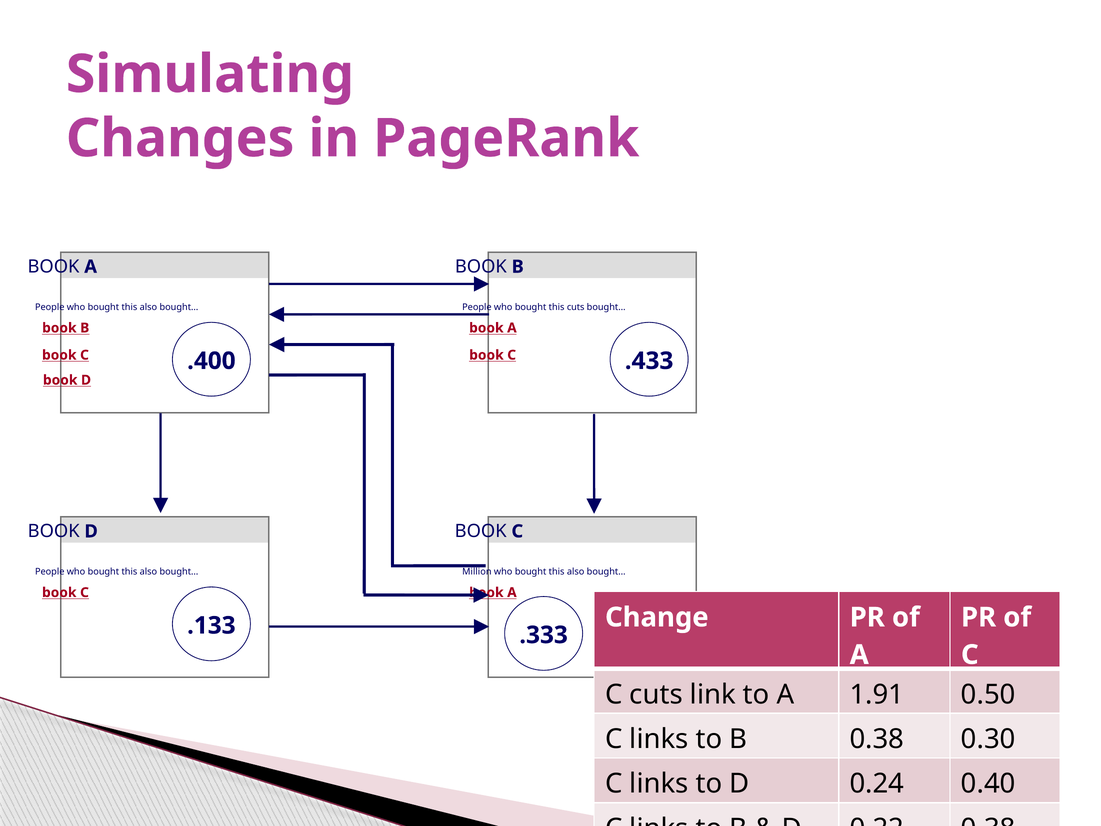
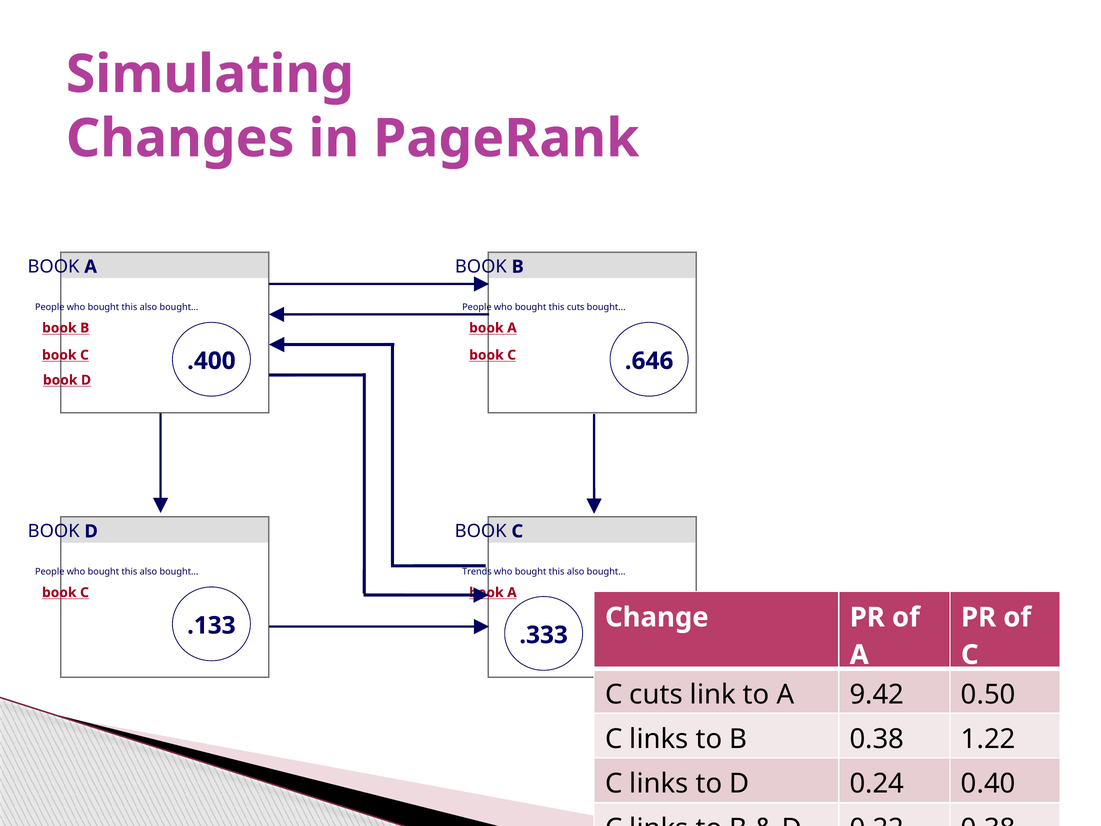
.433: .433 -> .646 (649, 361)
Million: Million -> Trends (477, 571)
1.91: 1.91 -> 9.42 (877, 694)
0.30: 0.30 -> 1.22 (988, 739)
